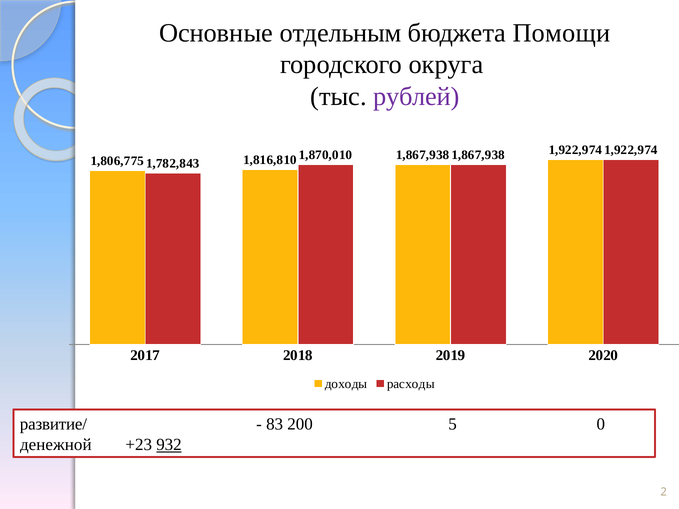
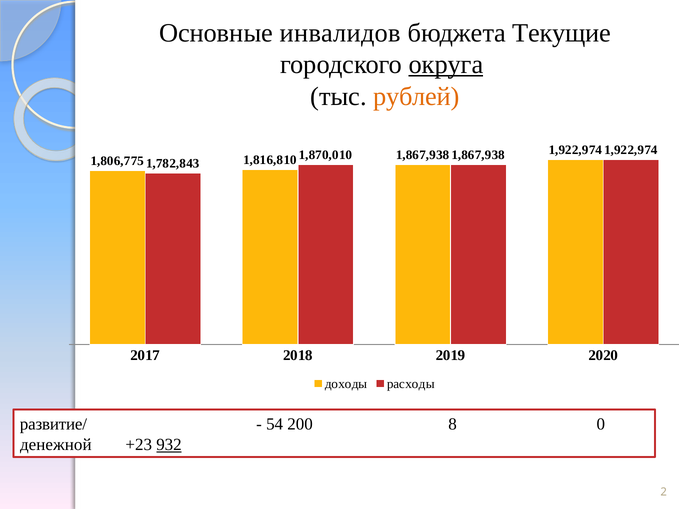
отдельным: отдельным -> инвалидов (340, 33)
Помощи: Помощи -> Текущие (562, 33)
округа underline: none -> present (446, 65)
рублей colour: purple -> orange (416, 96)
83: 83 -> 54 (275, 424)
5: 5 -> 8 (452, 424)
